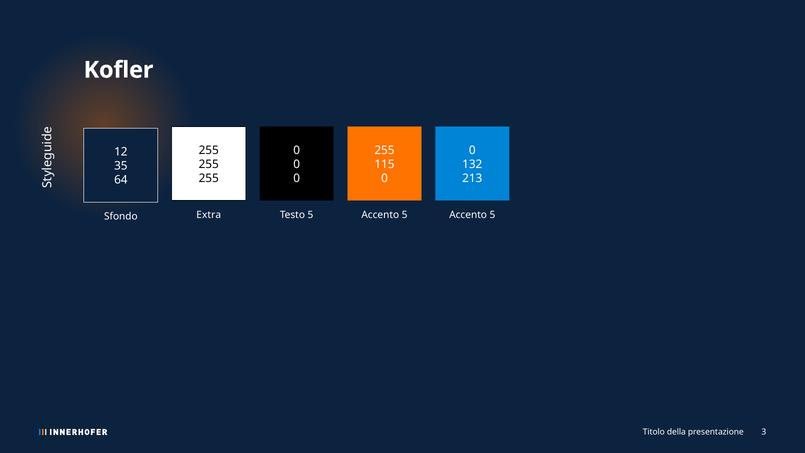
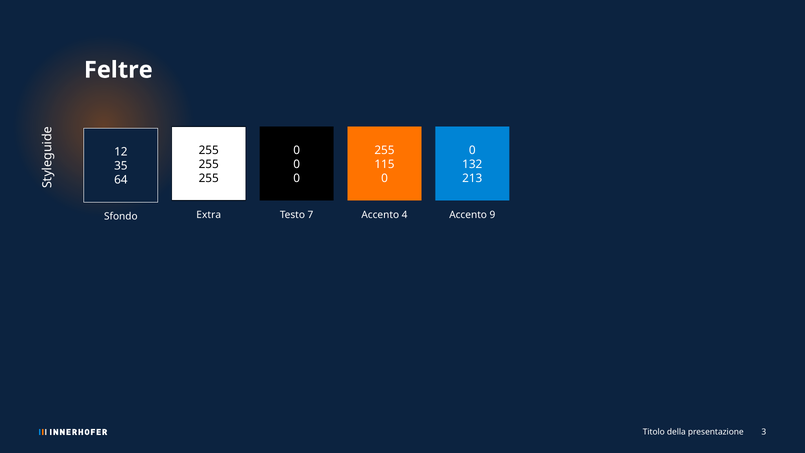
Kofler: Kofler -> Feltre (118, 70)
Testo 5: 5 -> 7 (310, 215)
Sfondo Accento 5: 5 -> 4 (405, 215)
5: 5 -> 9 (492, 215)
